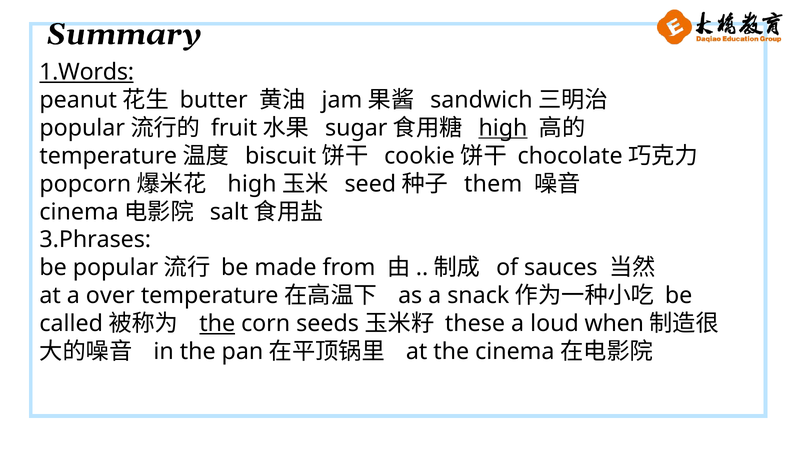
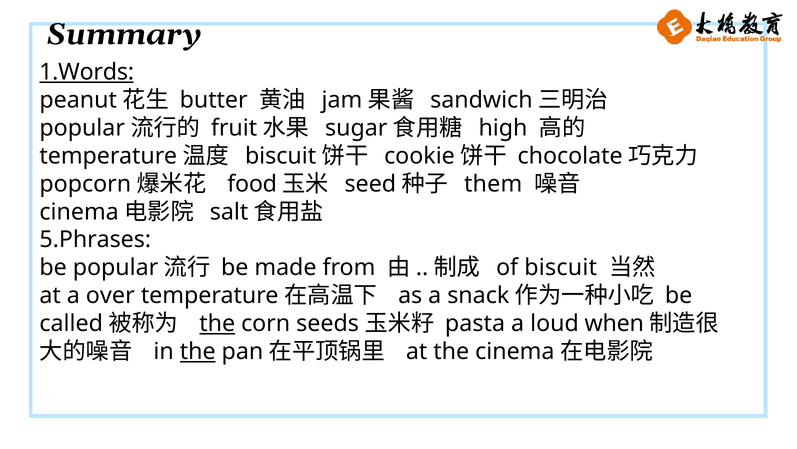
high underline: present -> none (503, 128)
high: high -> food (252, 184)
3.Phrases: 3.Phrases -> 5.Phrases (95, 239)
of sauces: sauces -> biscuit (561, 267)
these: these -> pasta (475, 323)
the underline: none -> present (198, 351)
